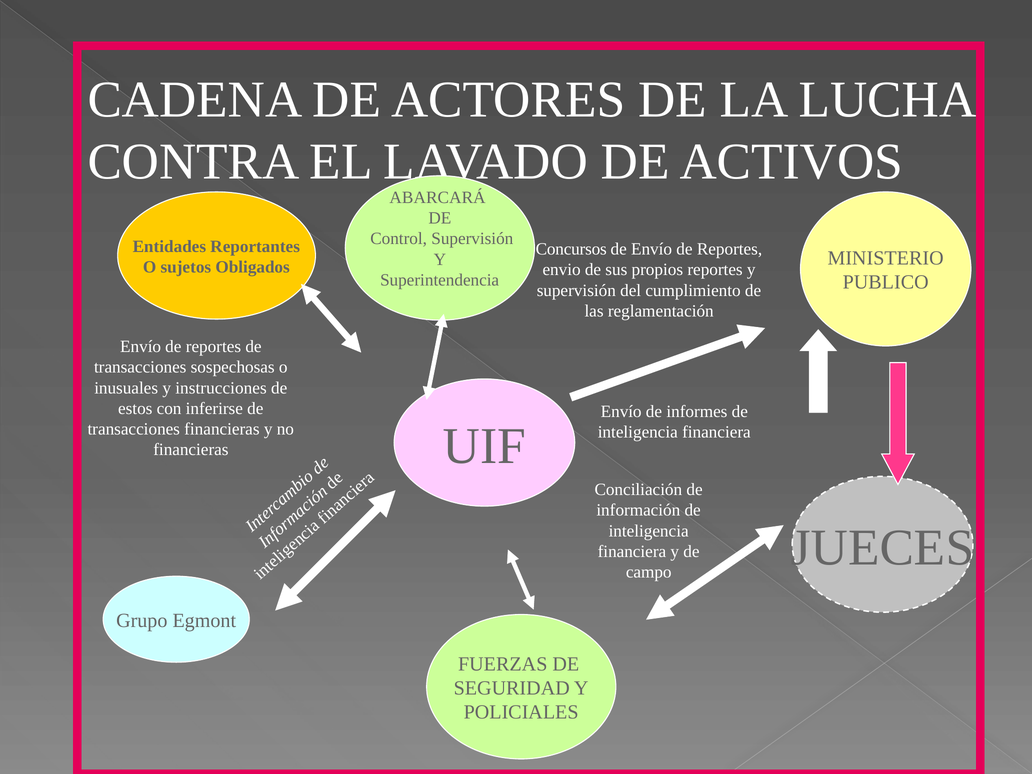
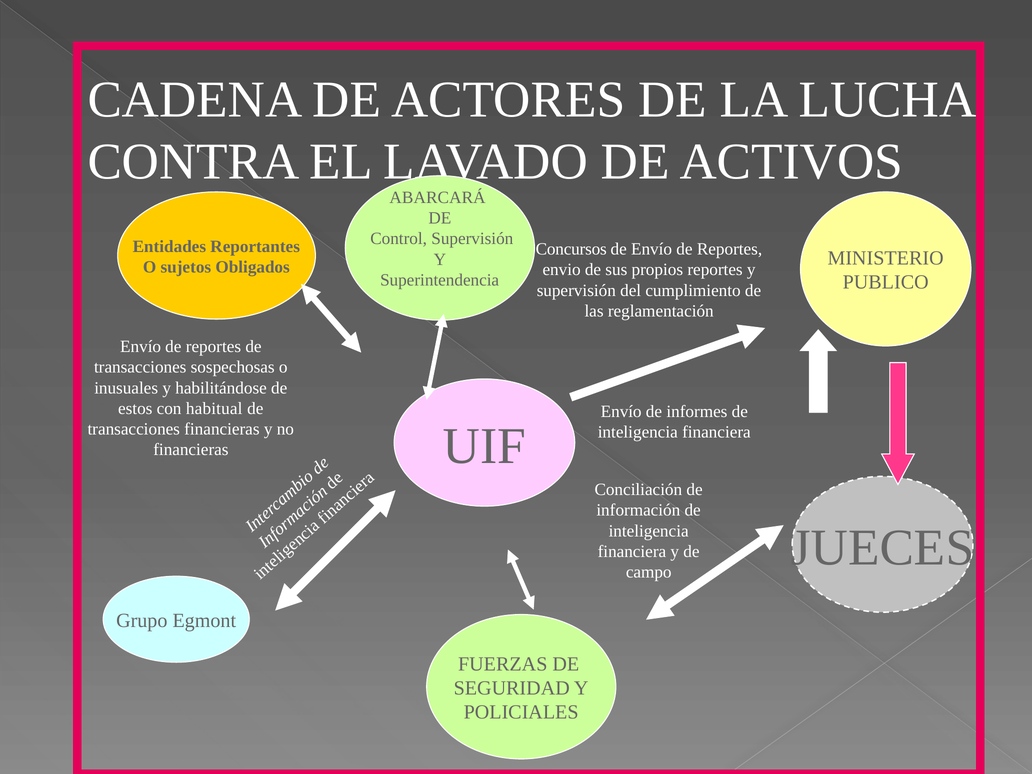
instrucciones: instrucciones -> habilitándose (221, 388)
inferirse: inferirse -> habitual (214, 409)
